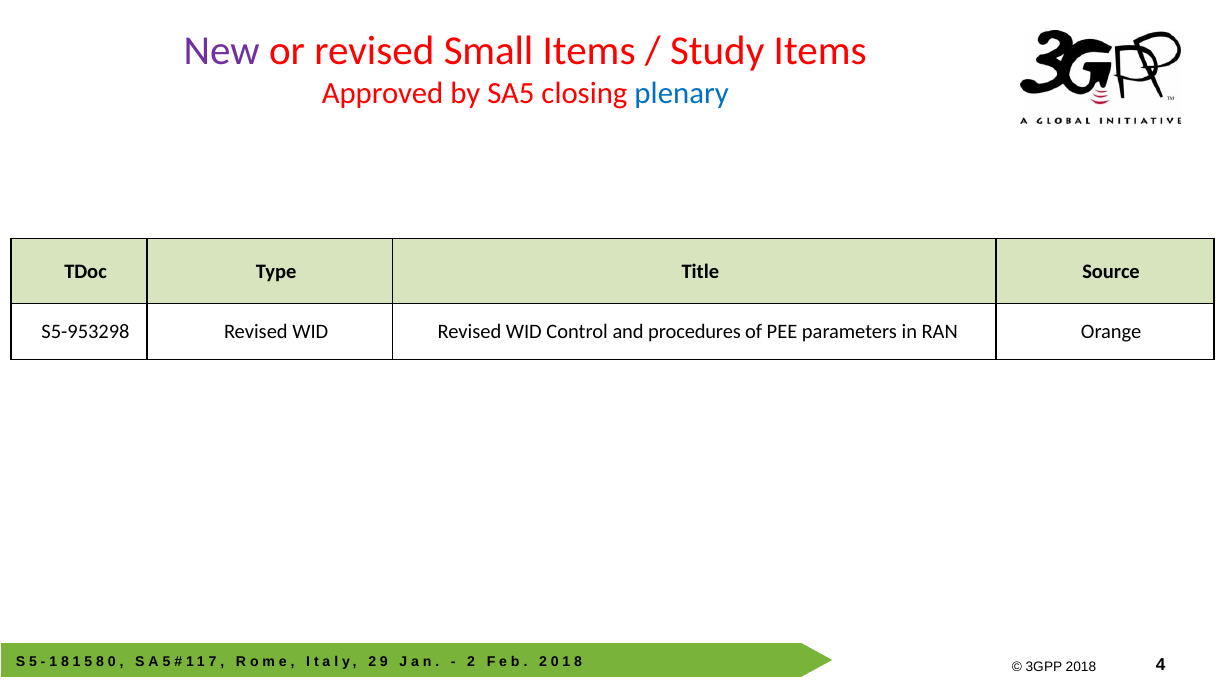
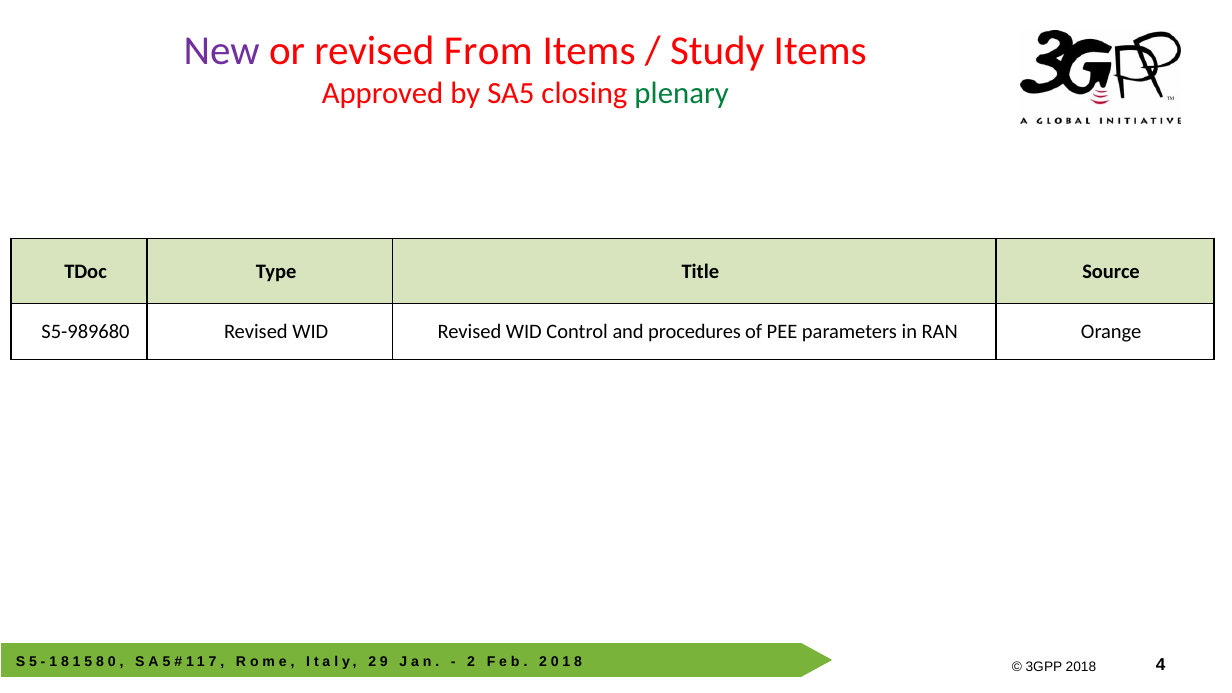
Small: Small -> From (488, 51)
plenary colour: blue -> green (682, 93)
S5-953298: S5-953298 -> S5-989680 (85, 332)
